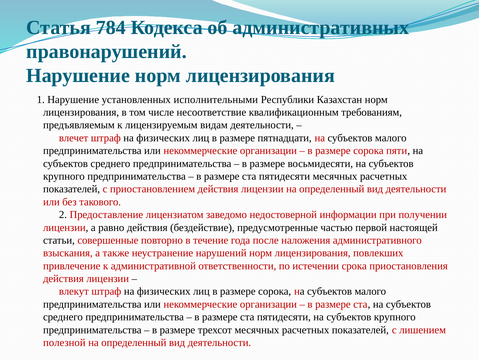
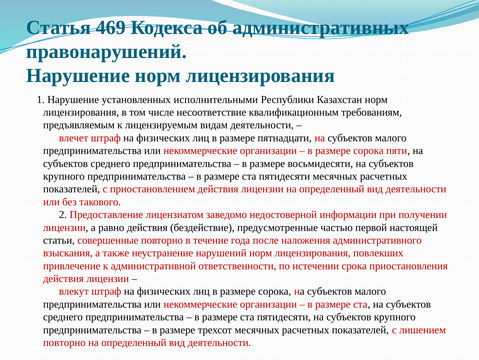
784: 784 -> 469 (111, 28)
полезной: полезной -> повторно (64, 342)
